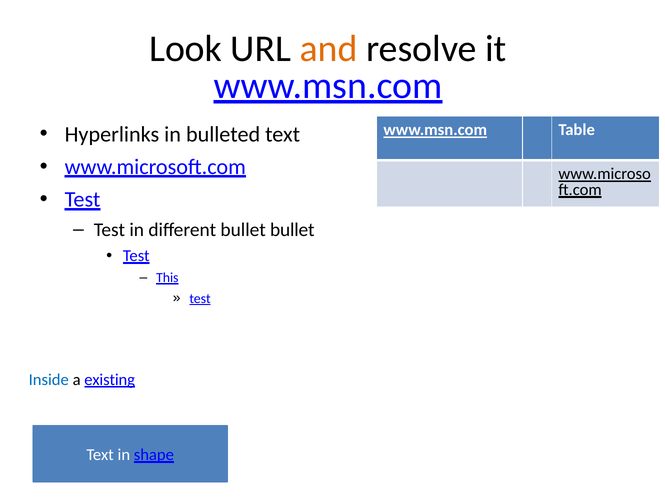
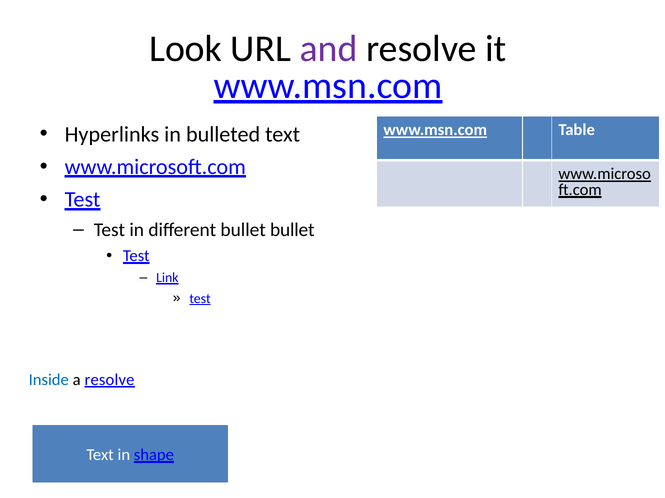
and colour: orange -> purple (329, 49)
This: This -> Link (167, 278)
a existing: existing -> resolve (109, 380)
